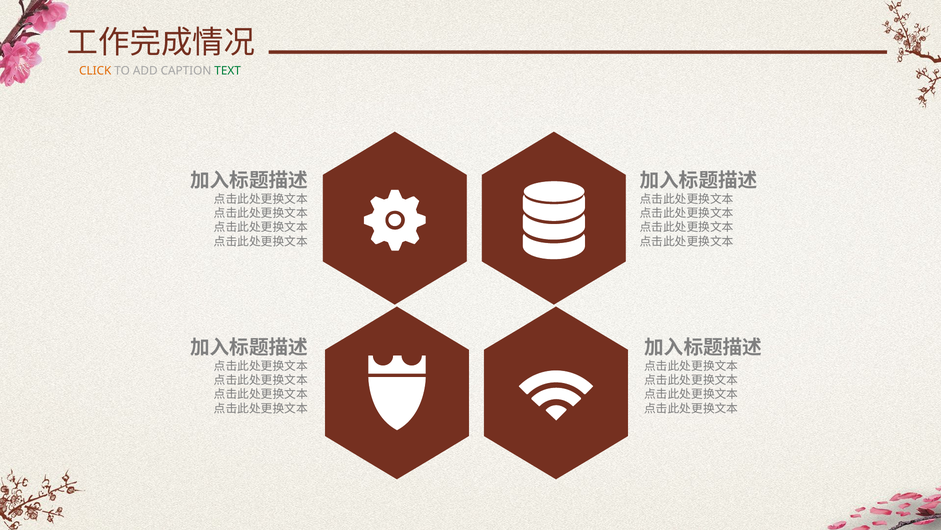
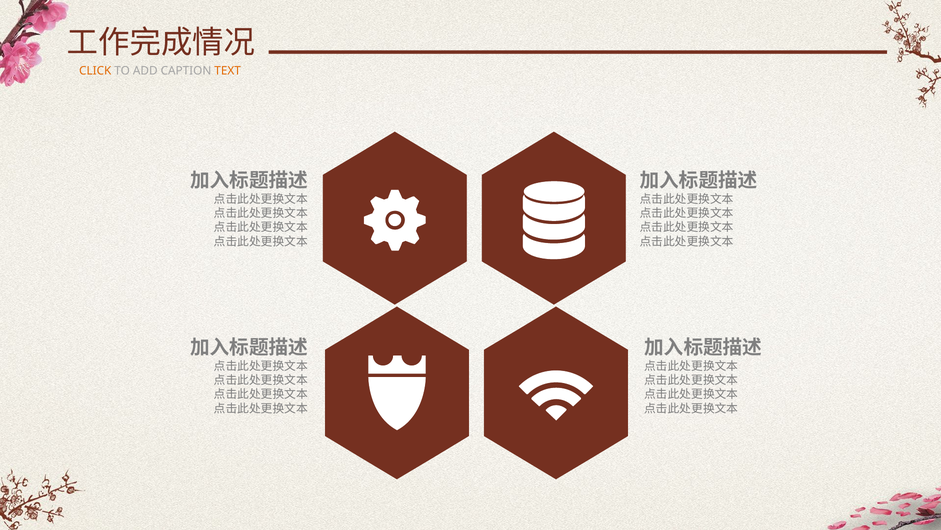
TEXT colour: green -> orange (228, 71)
